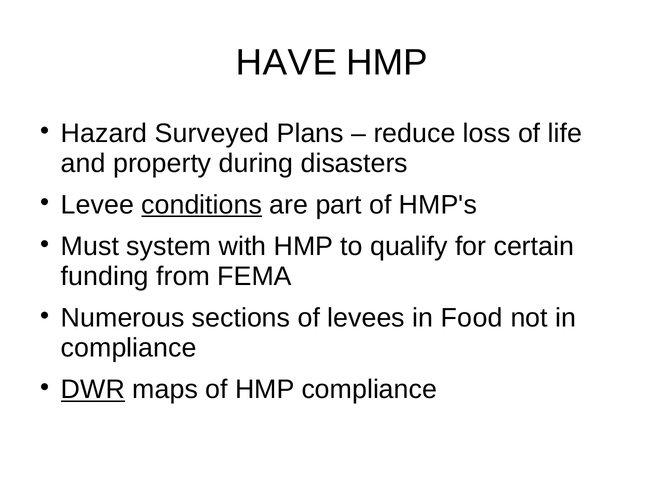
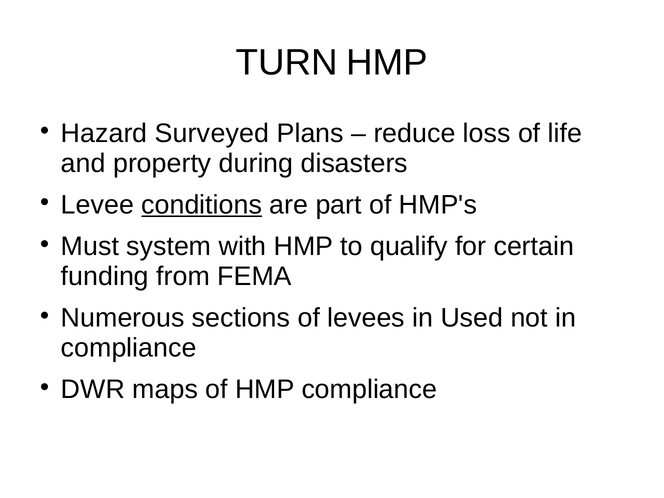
HAVE: HAVE -> TURN (287, 63)
Food: Food -> Used (472, 318)
DWR underline: present -> none (93, 390)
